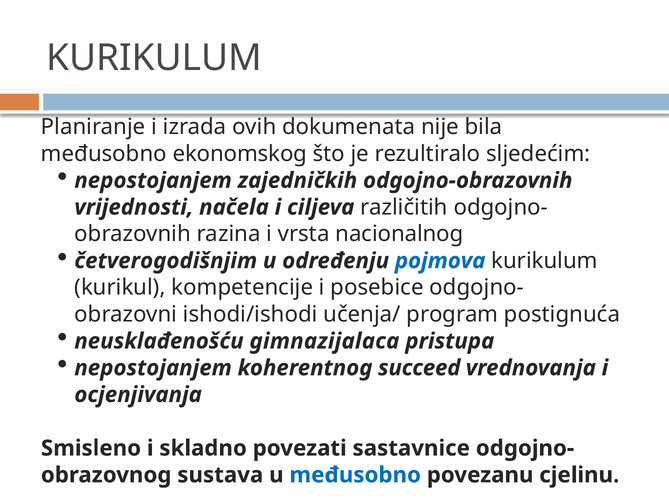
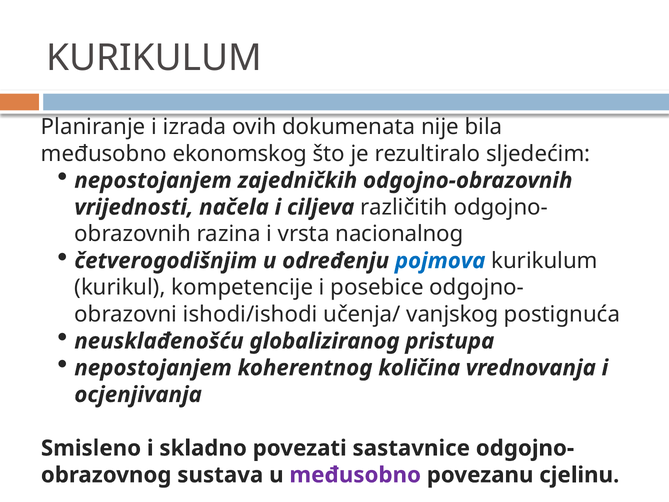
program: program -> vanjskog (452, 314)
gimnazijalaca: gimnazijalaca -> globaliziranog (325, 341)
succeed: succeed -> količina (419, 368)
međusobno colour: blue -> purple (355, 475)
